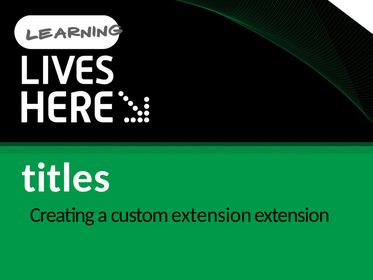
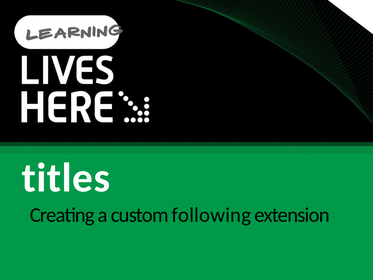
custom extension: extension -> following (211, 215)
